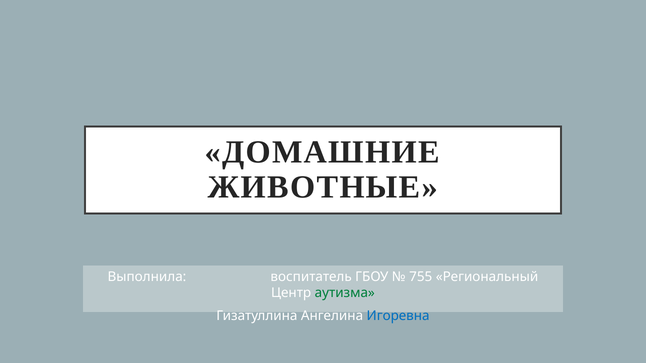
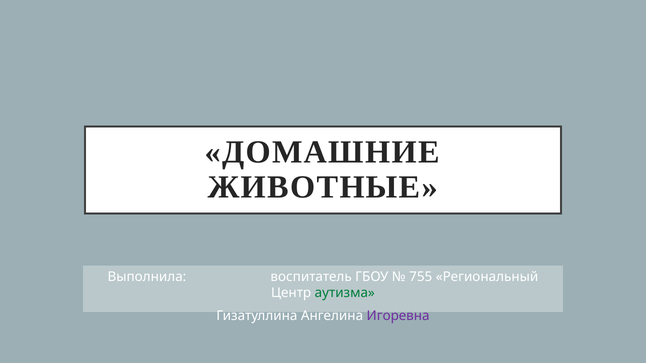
Игоревна colour: blue -> purple (398, 316)
